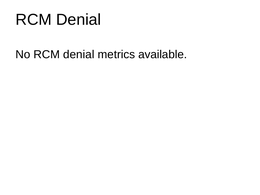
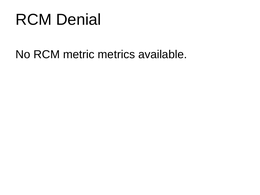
No RCM denial: denial -> metric (79, 55)
